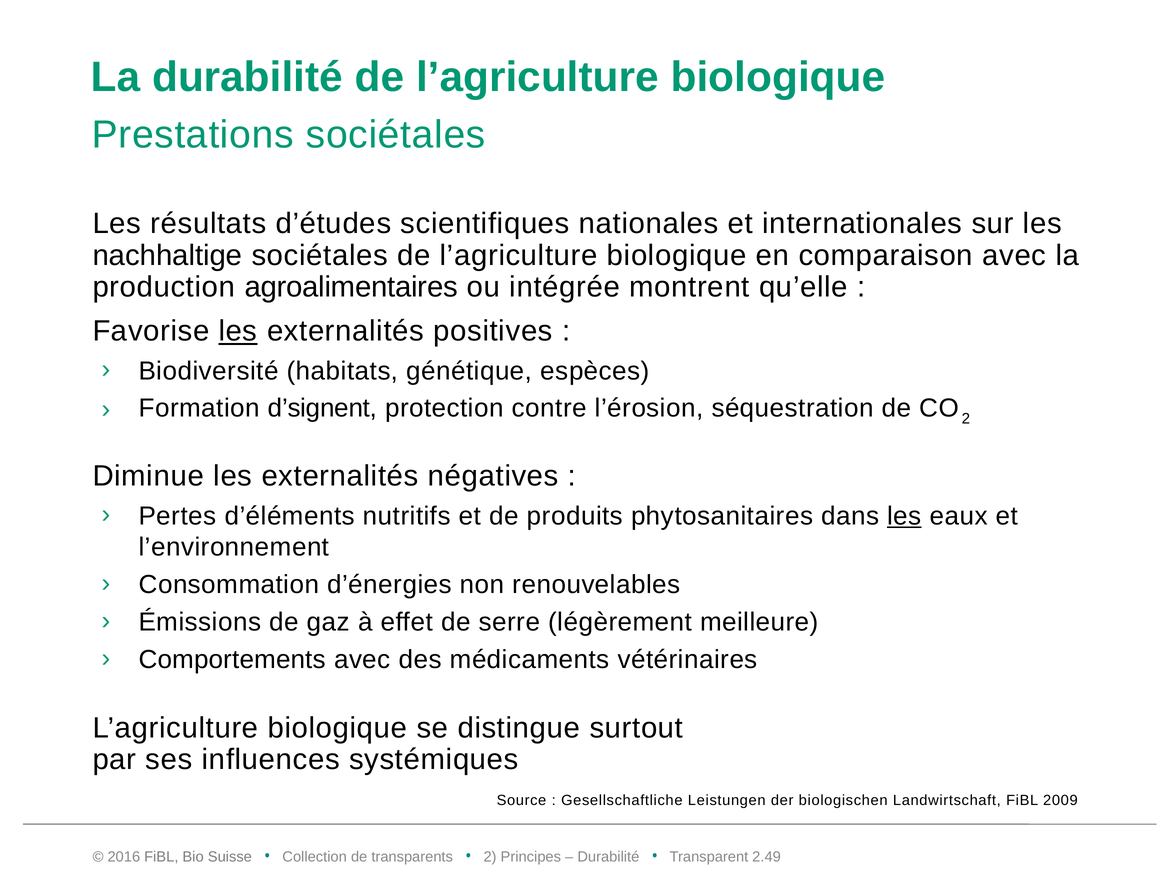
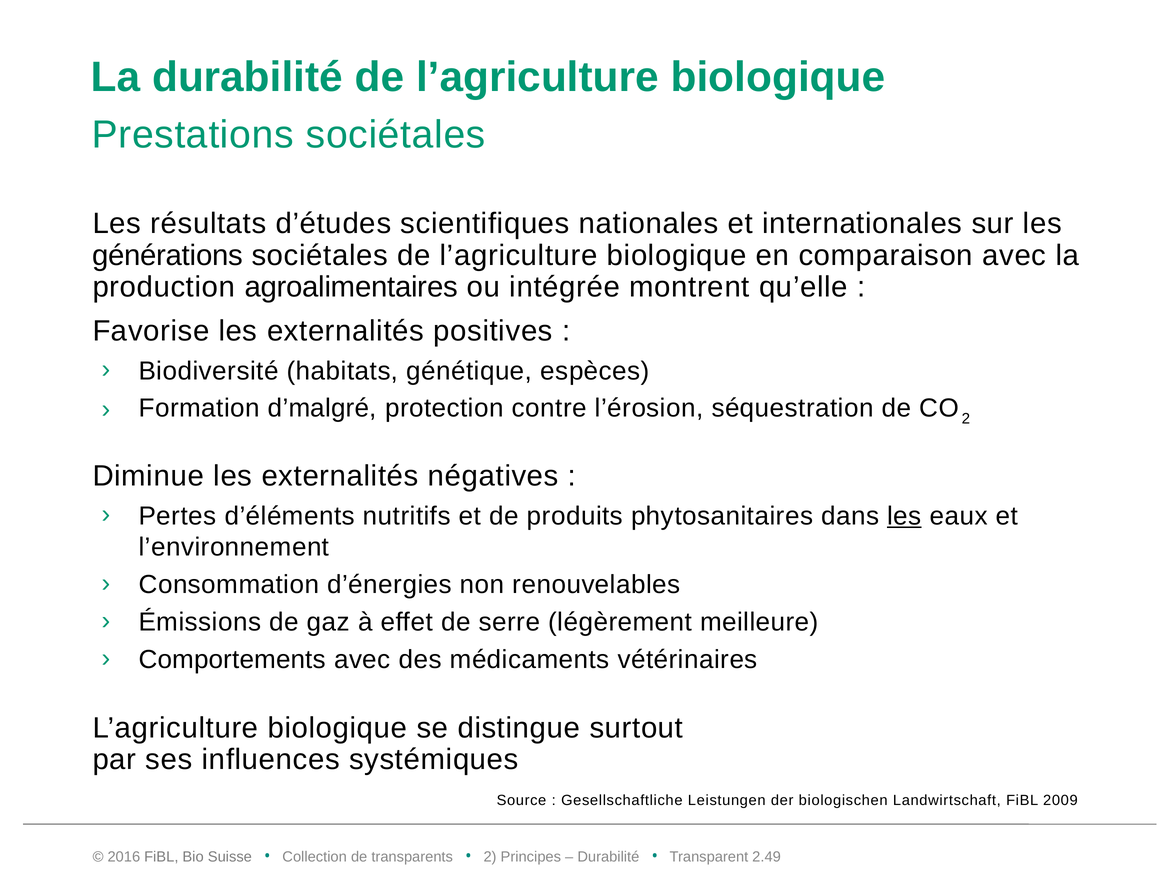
nachhaltige: nachhaltige -> générations (168, 255)
les underline: present -> none (238, 331)
d’signent: d’signent -> d’malgré (322, 408)
